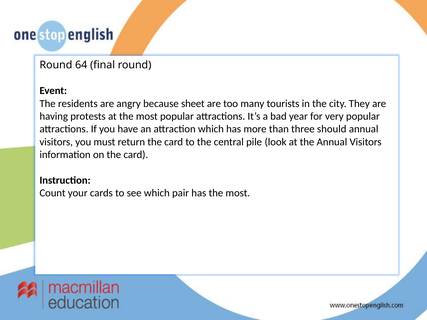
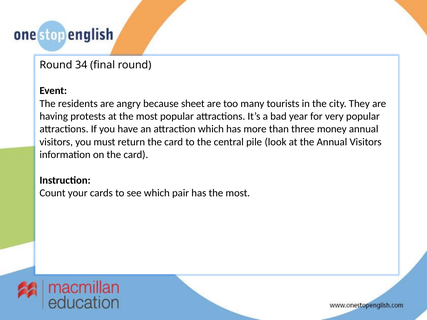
64: 64 -> 34 (81, 65)
should: should -> money (332, 129)
